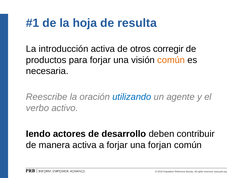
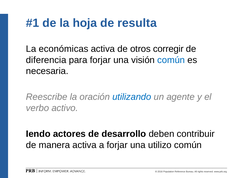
introducción: introducción -> económicas (64, 49)
productos: productos -> diferencia (46, 60)
común colour: orange -> blue (171, 60)
forjan: forjan -> utilizo (160, 145)
